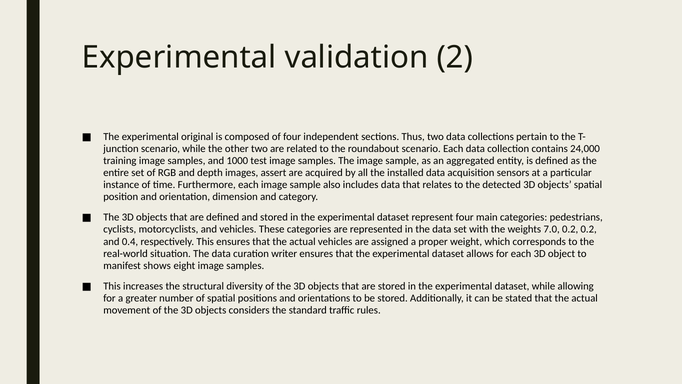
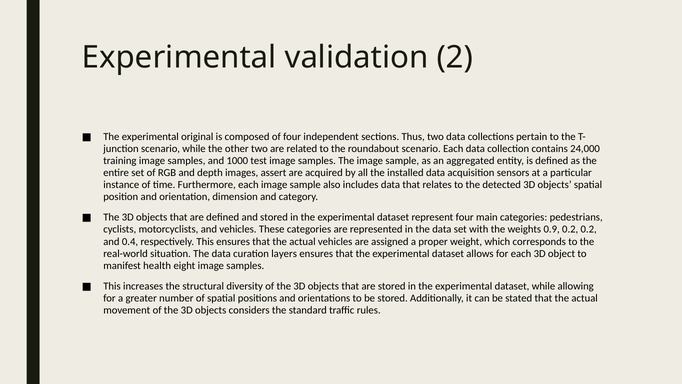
7.0: 7.0 -> 0.9 (552, 229)
writer: writer -> layers (284, 253)
shows: shows -> health (157, 265)
